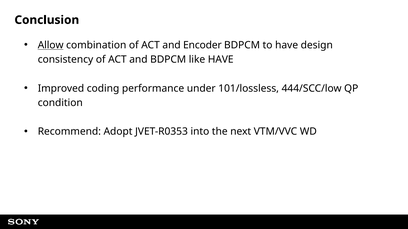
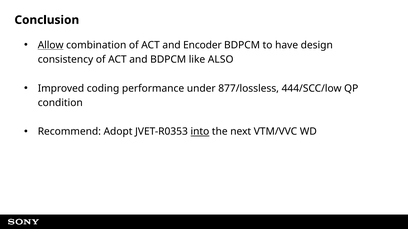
like HAVE: HAVE -> ALSO (221, 60)
101/lossless: 101/lossless -> 877/lossless (249, 88)
into underline: none -> present (200, 132)
